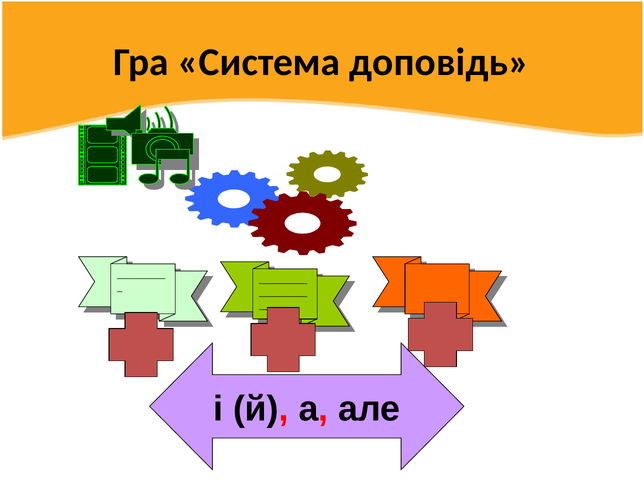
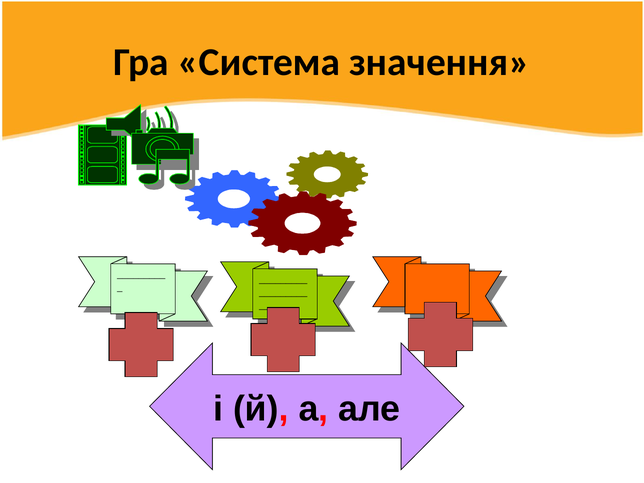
доповідь: доповідь -> значення (439, 62)
